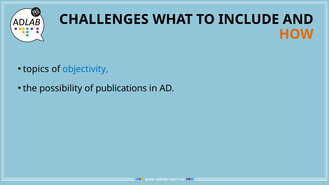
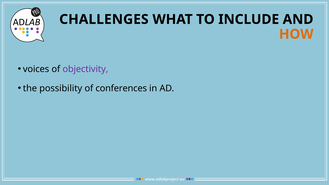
topics: topics -> voices (36, 69)
objectivity colour: blue -> purple (85, 69)
publications: publications -> conferences (121, 88)
